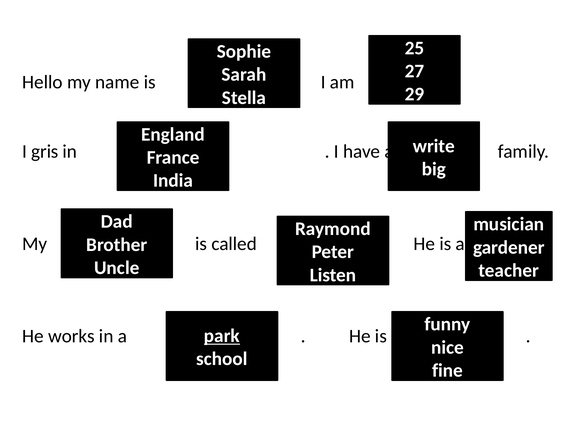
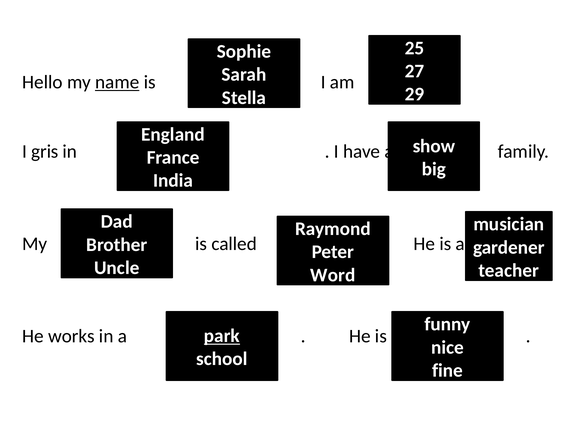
name underline: none -> present (117, 82)
write: write -> show (434, 146)
Listen: Listen -> Word (333, 275)
